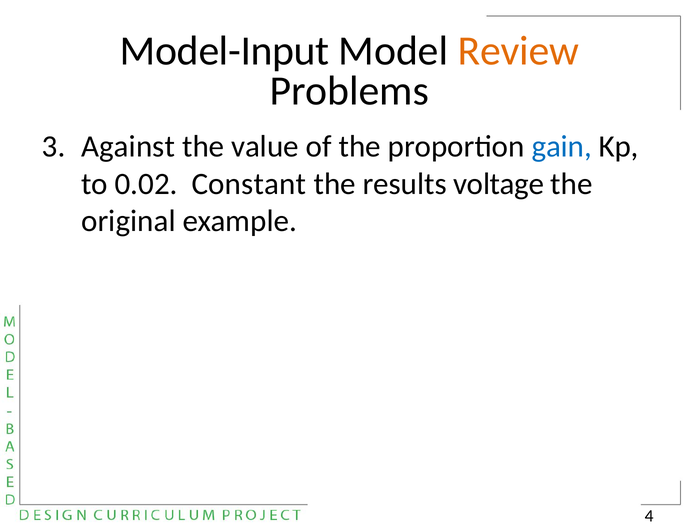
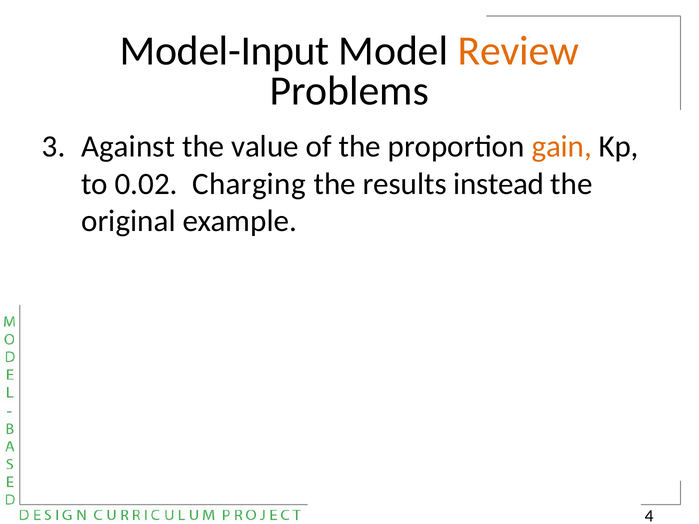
gain colour: blue -> orange (562, 147)
Constant: Constant -> Charging (249, 184)
voltage: voltage -> instead (499, 184)
